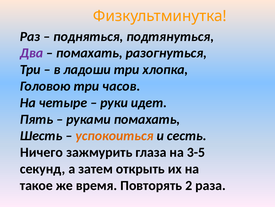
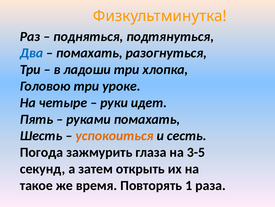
Два colour: purple -> blue (32, 53)
часов: часов -> уроке (121, 86)
Ничего: Ничего -> Погода (42, 152)
2: 2 -> 1 (189, 185)
